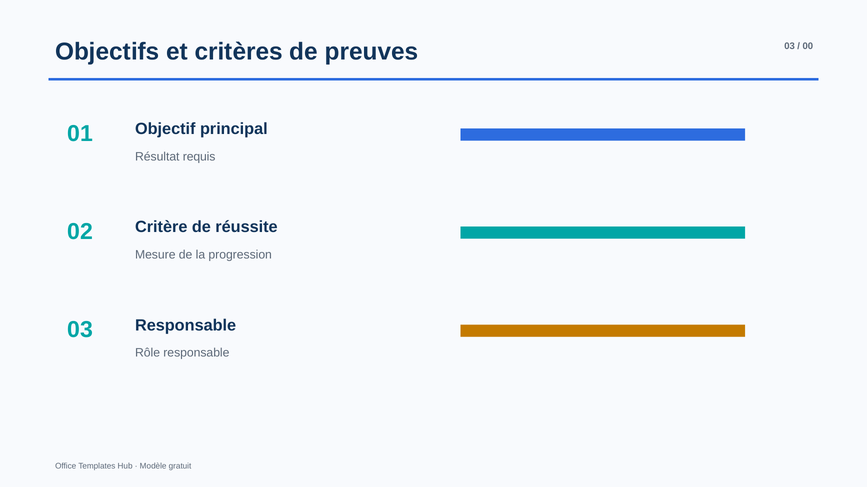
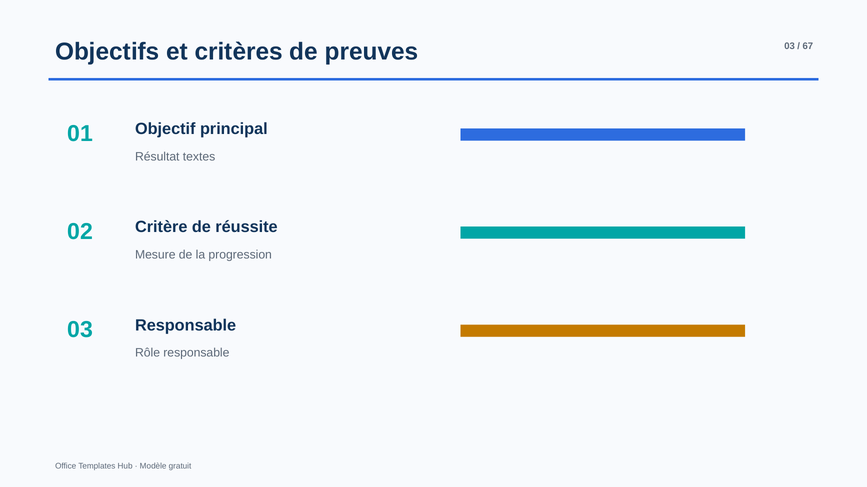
00: 00 -> 67 (808, 46)
requis: requis -> textes (199, 157)
